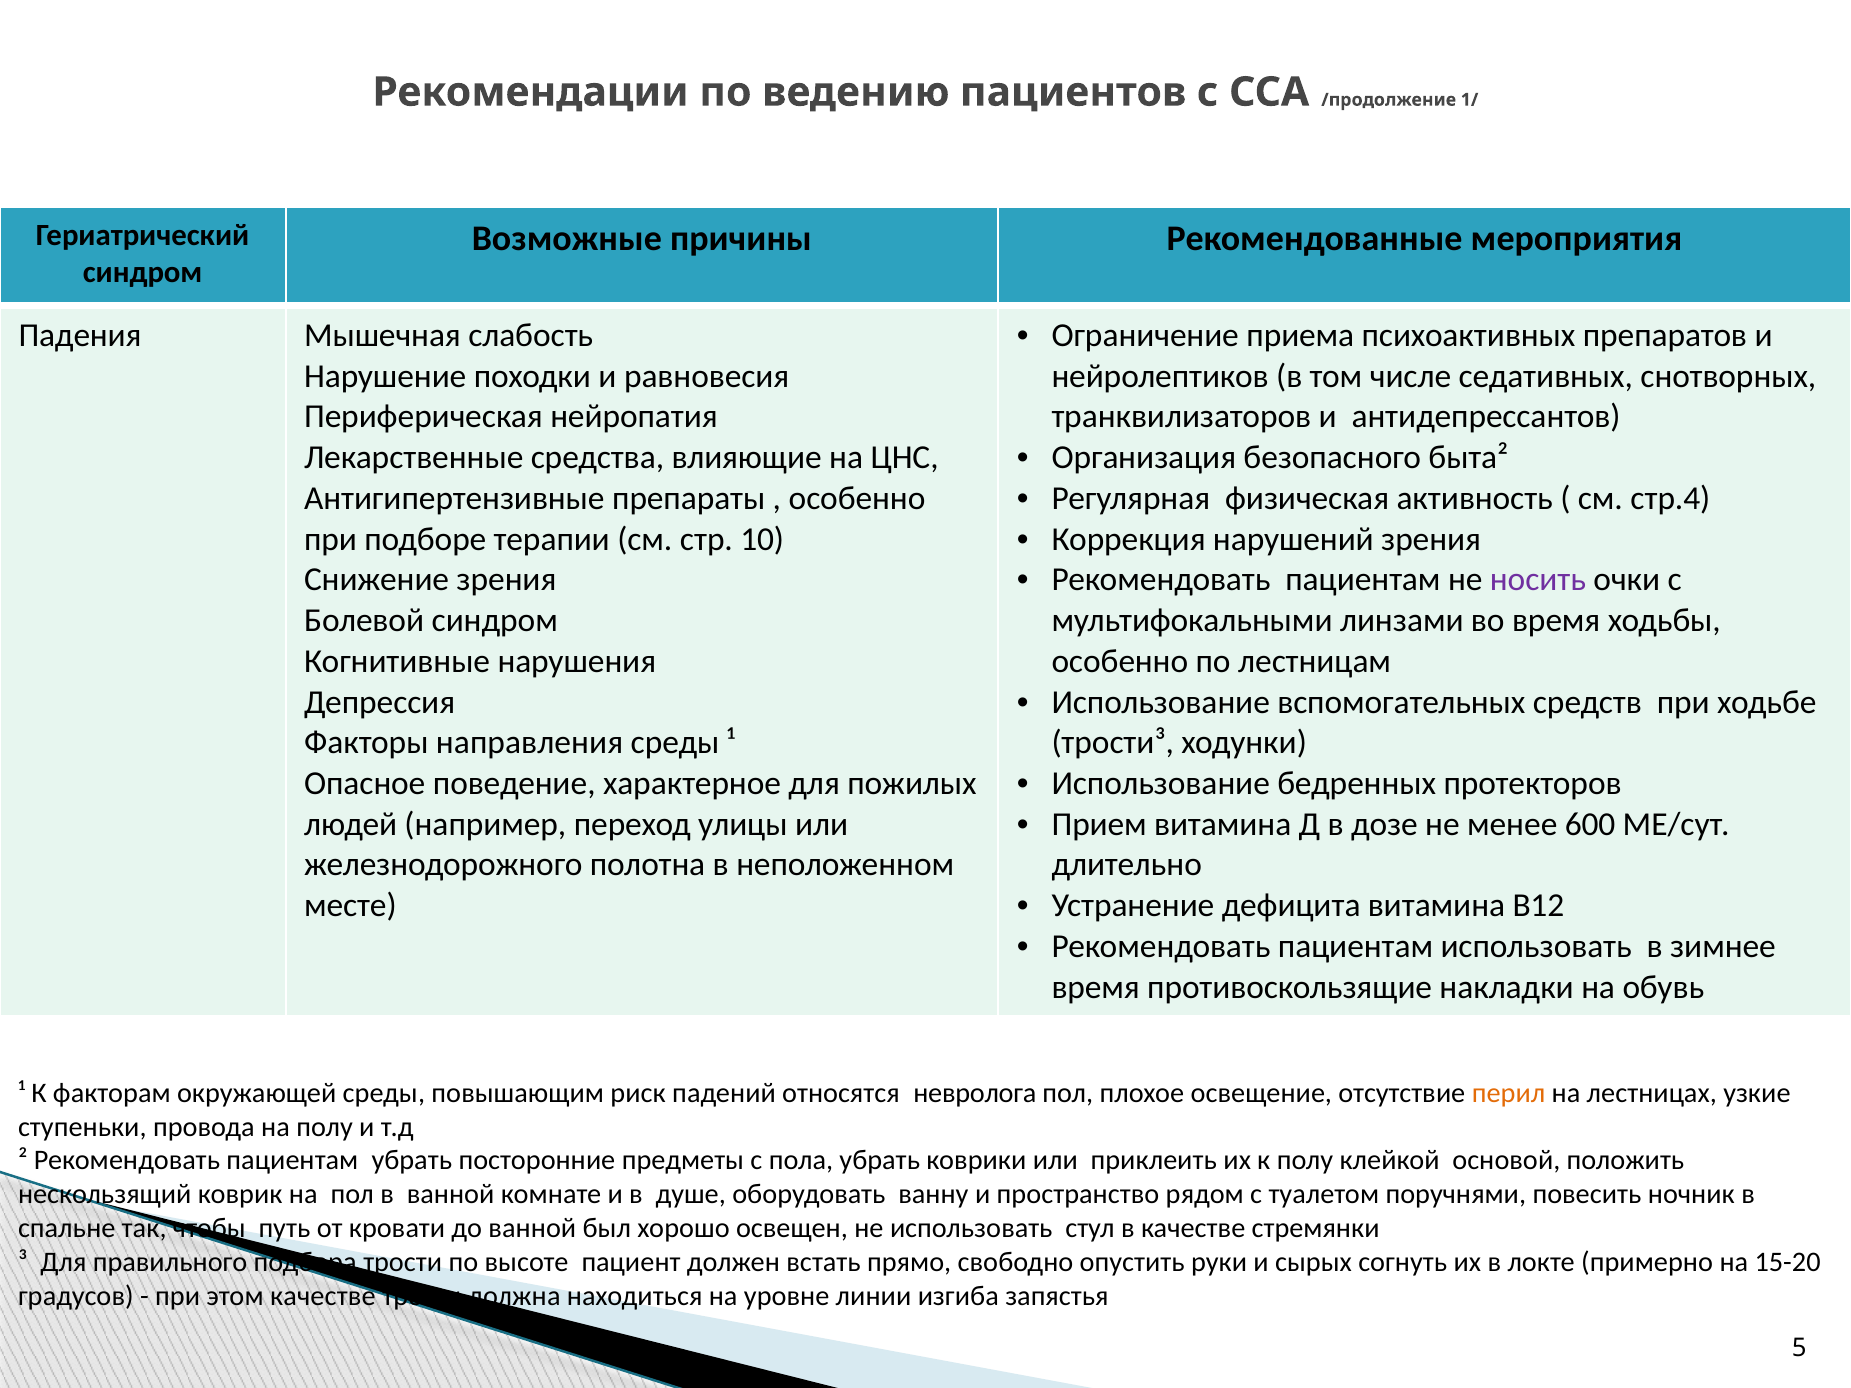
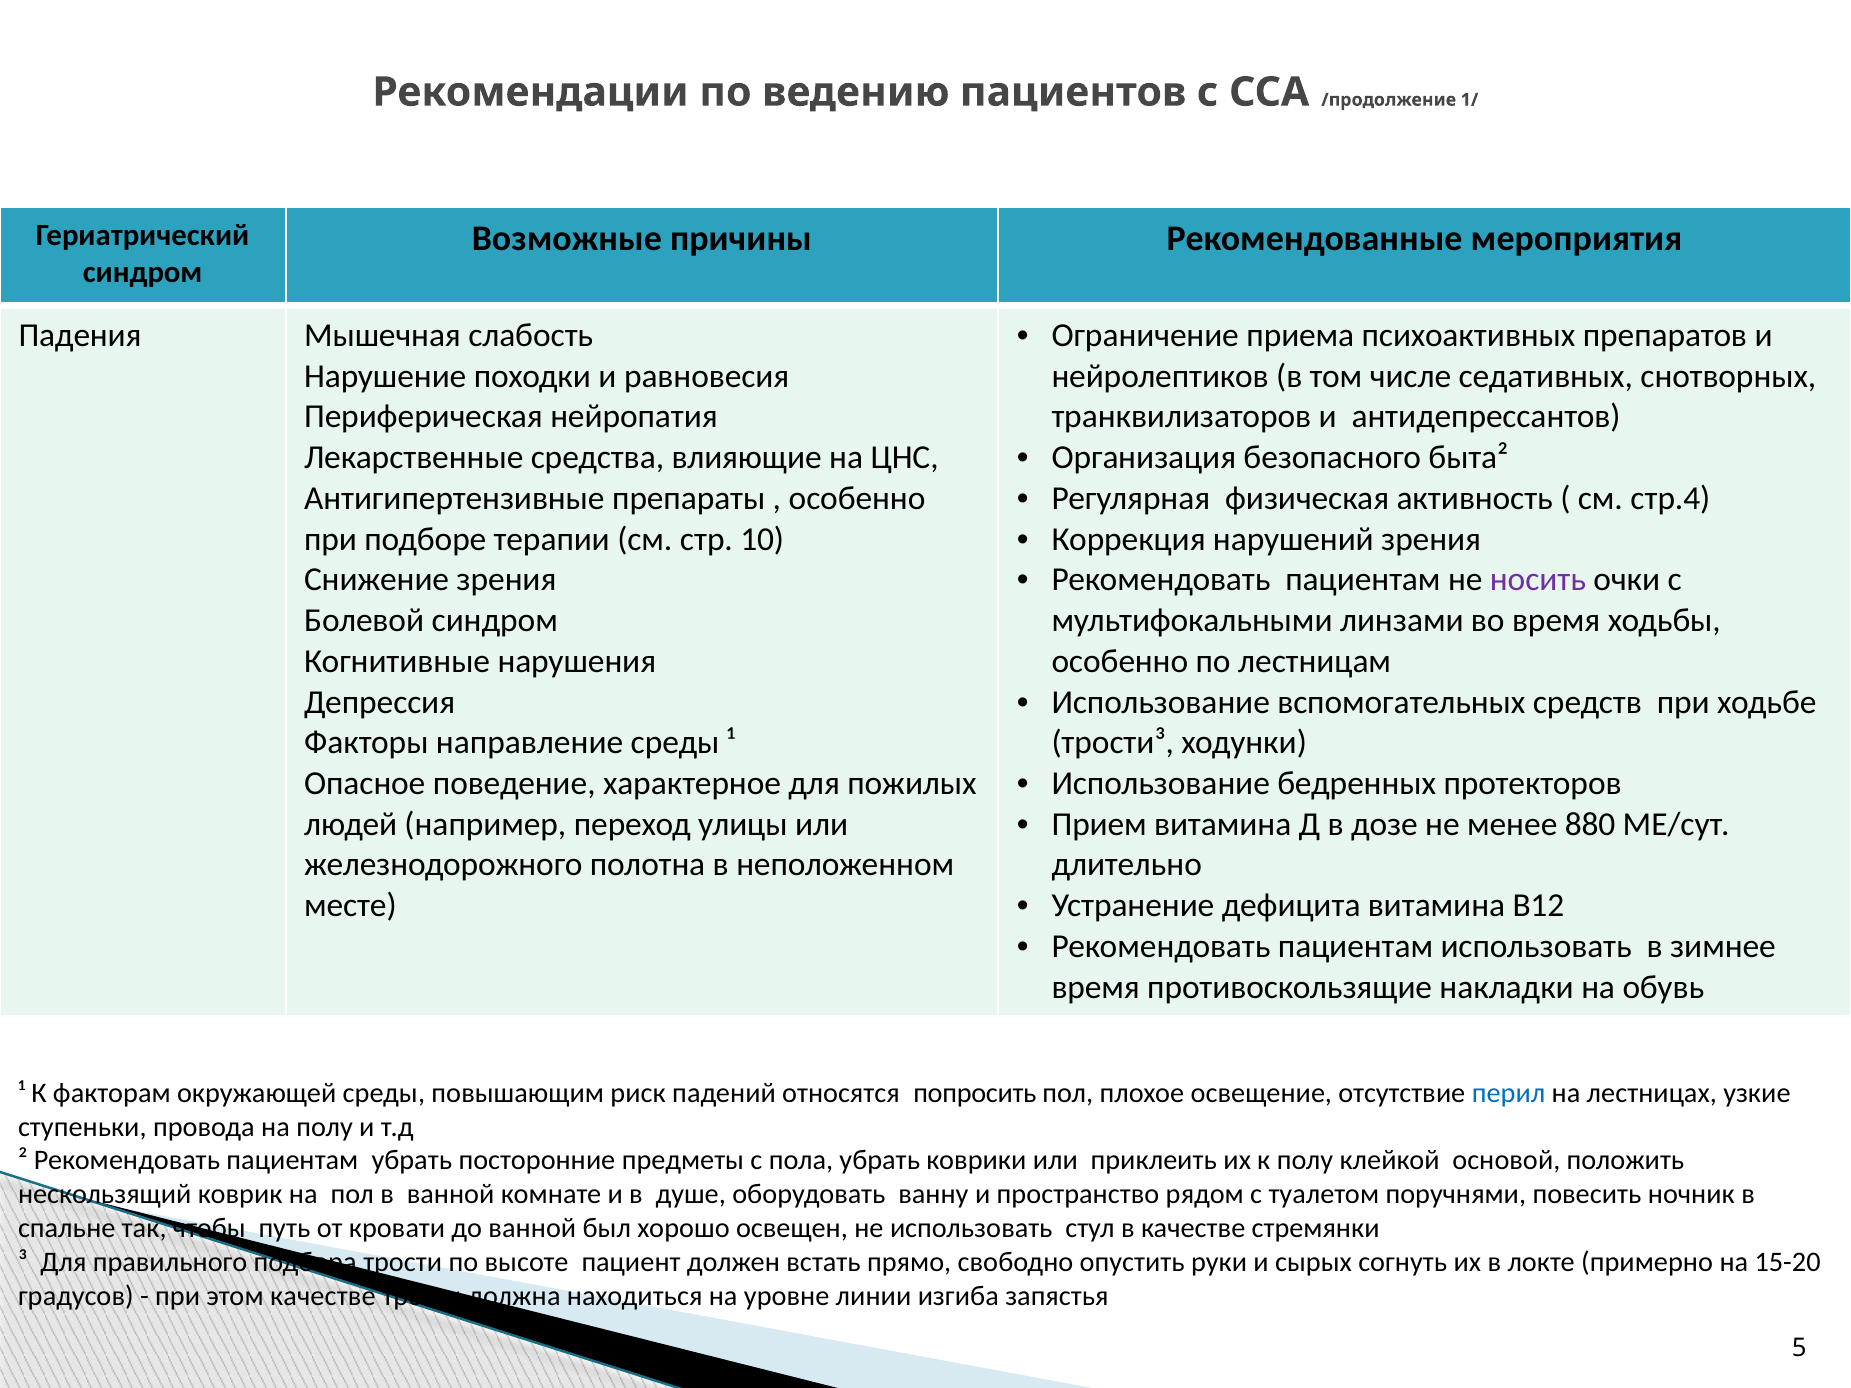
направления: направления -> направление (530, 743)
600: 600 -> 880 (1590, 824)
невролога: невролога -> попросить (975, 1093)
перил colour: orange -> blue (1509, 1093)
